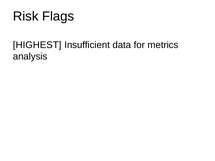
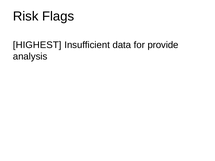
metrics: metrics -> provide (163, 45)
